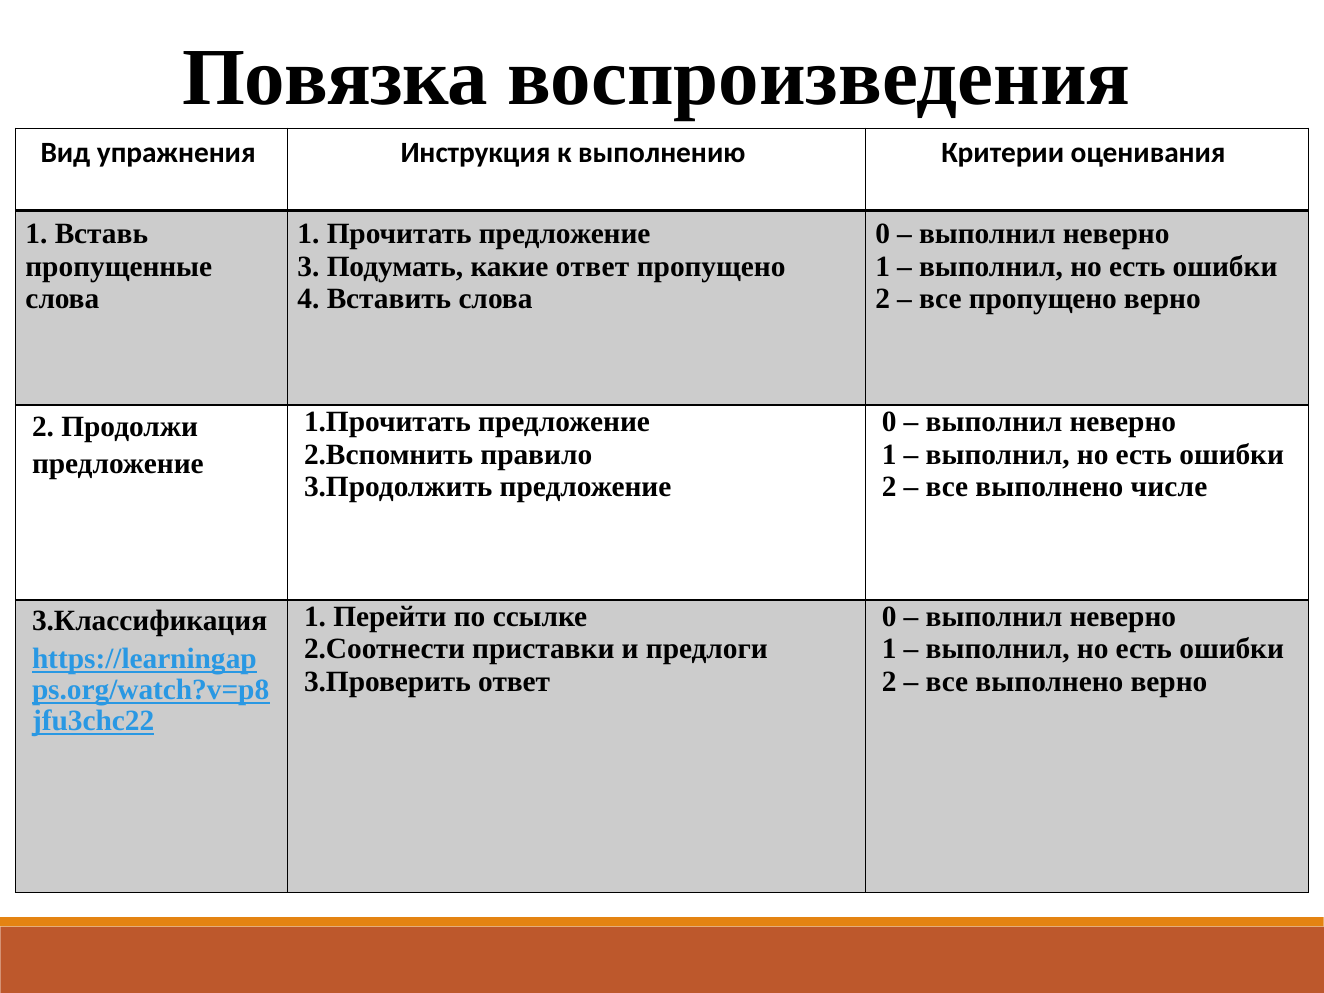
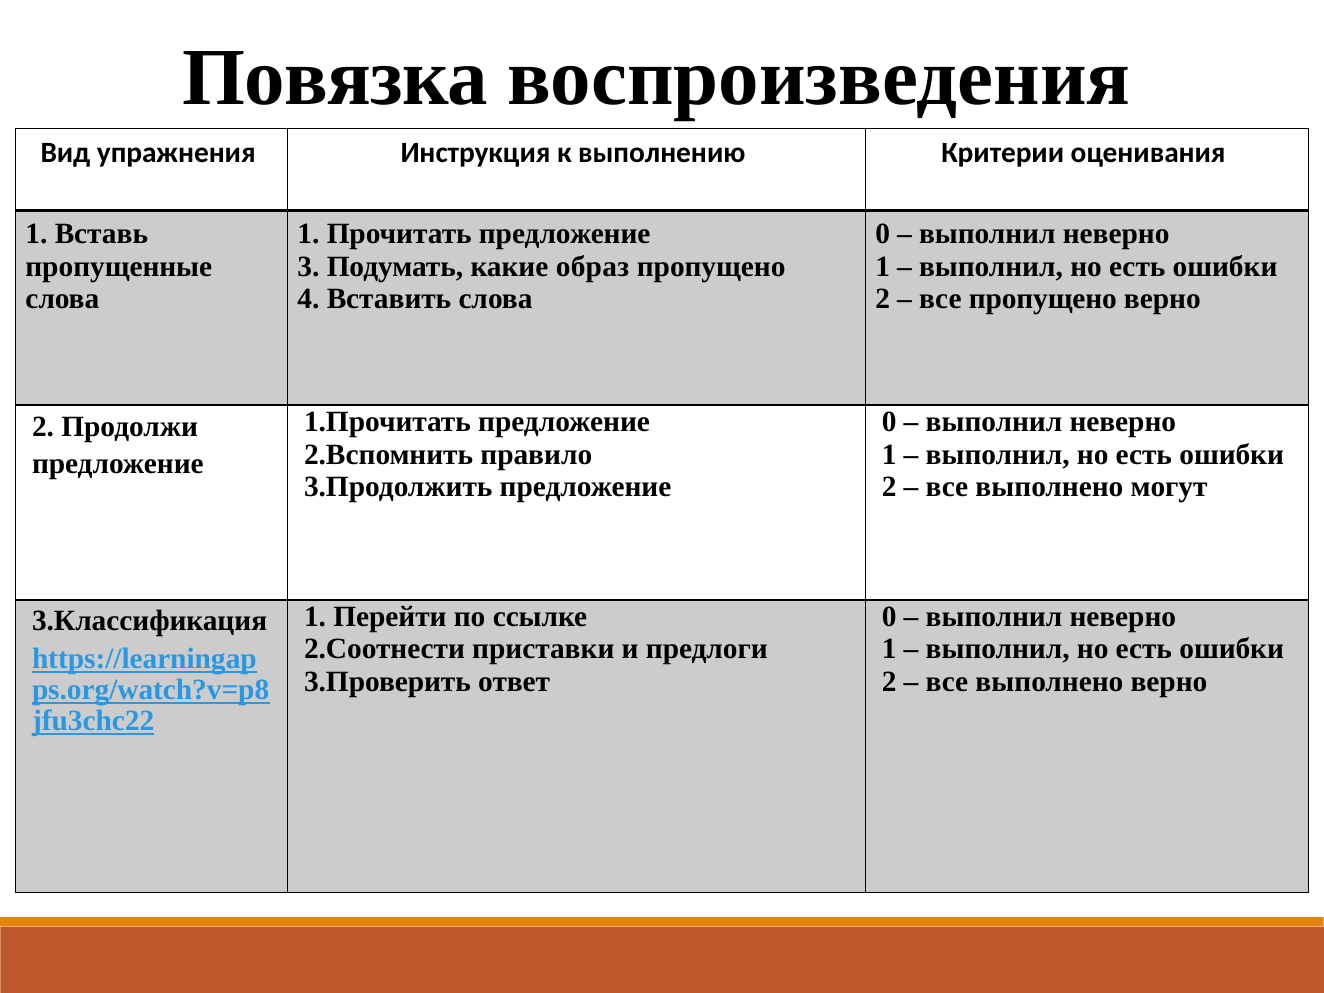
какие ответ: ответ -> образ (592, 266)
числе: числе -> могут (1169, 487)
